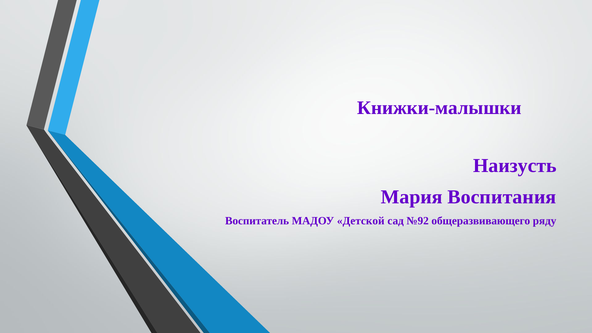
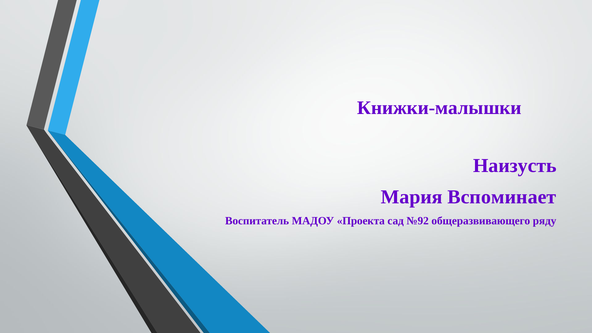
Воспитания: Воспитания -> Вспоминает (502, 197)
Детской: Детской -> Проекта (361, 221)
